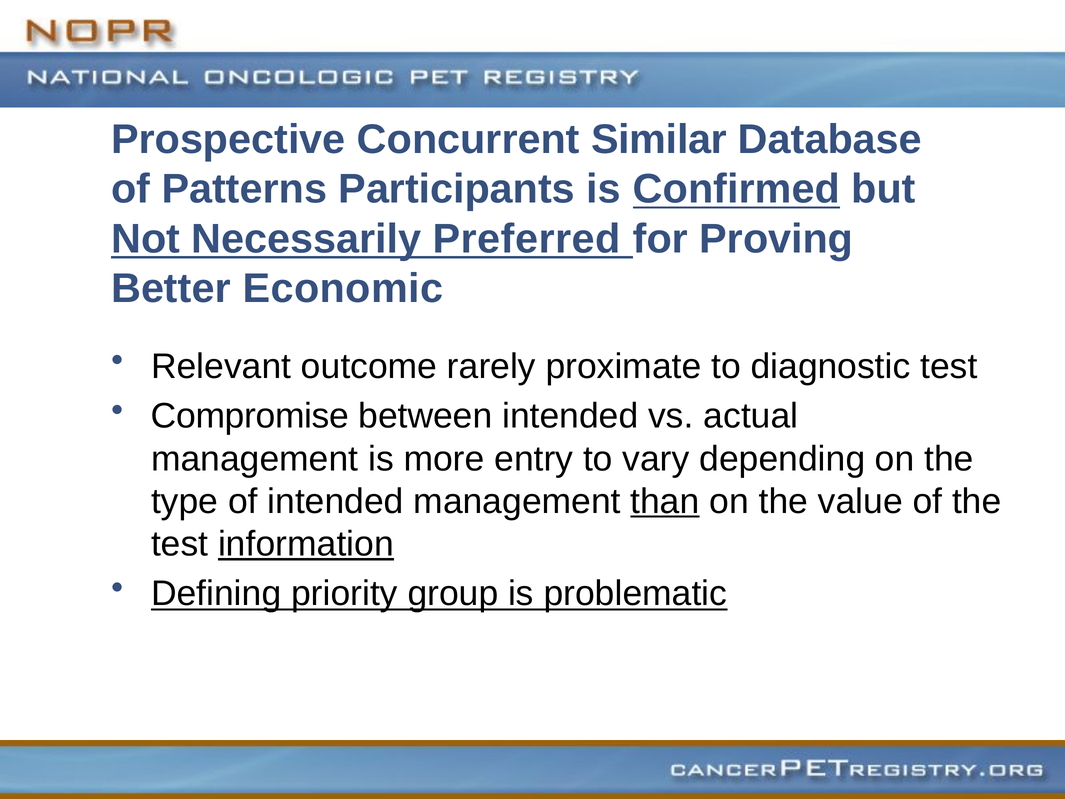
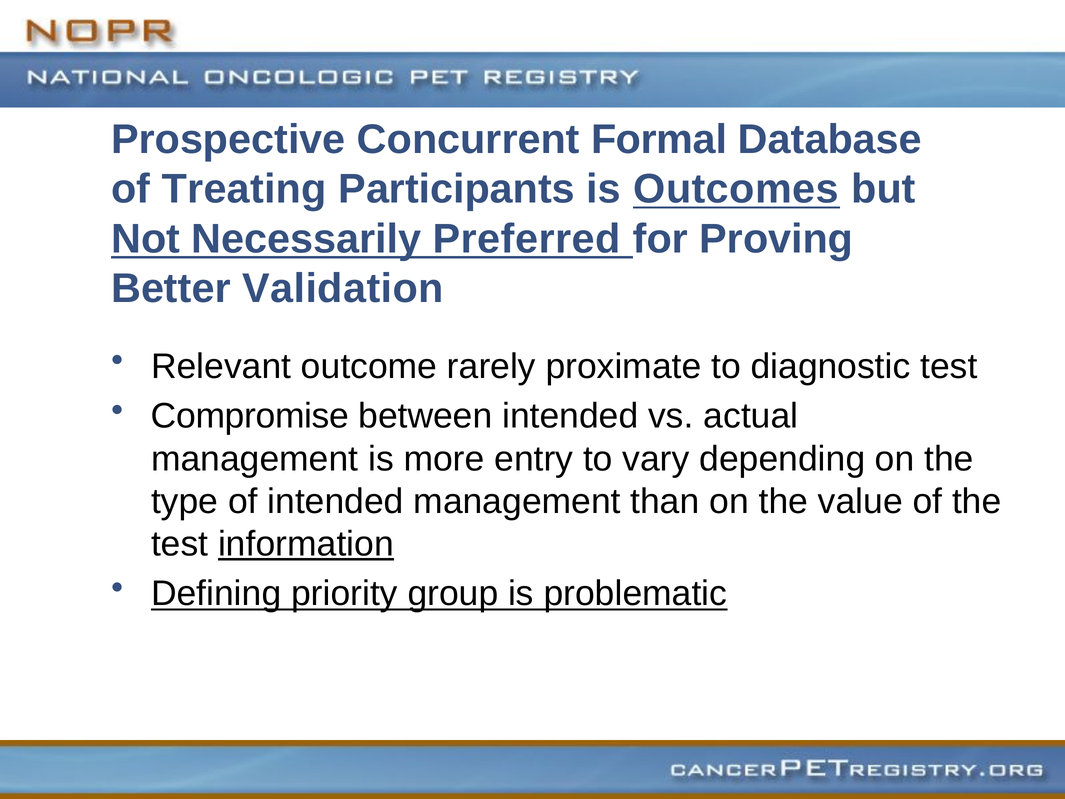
Similar: Similar -> Formal (659, 139)
Patterns: Patterns -> Treating (244, 189)
Confirmed: Confirmed -> Outcomes (736, 189)
Economic: Economic -> Validation (343, 289)
than underline: present -> none (665, 501)
